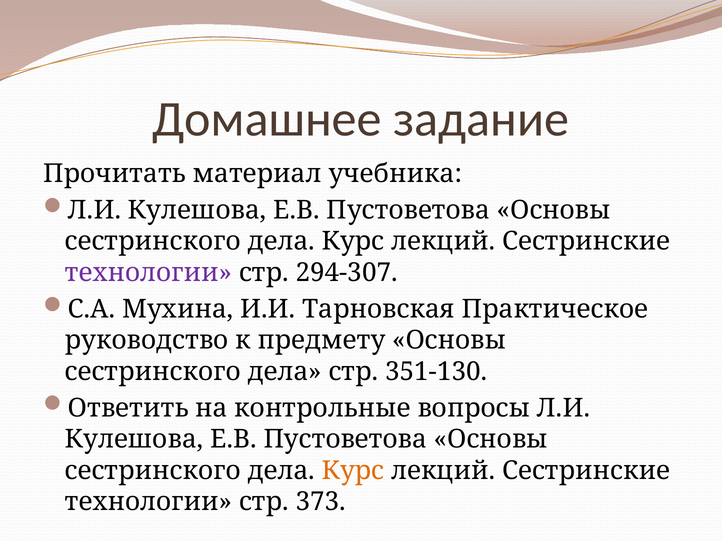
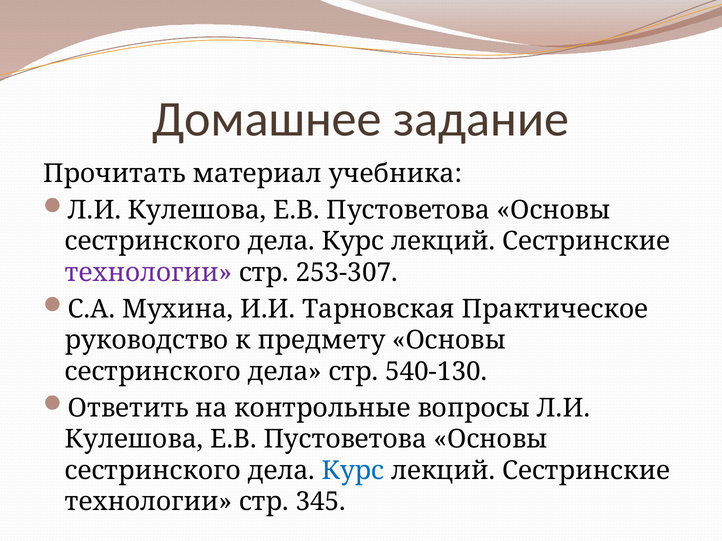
294-307: 294-307 -> 253-307 (347, 273)
351-130: 351-130 -> 540-130 (436, 372)
Курс colour: orange -> blue (353, 471)
373: 373 -> 345 (321, 502)
